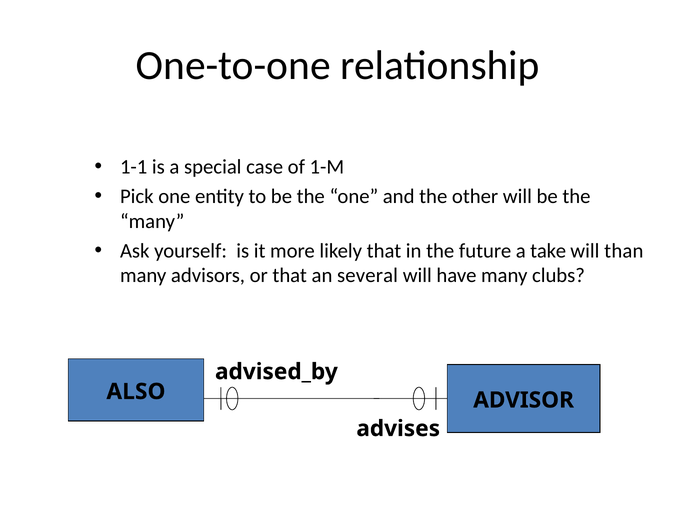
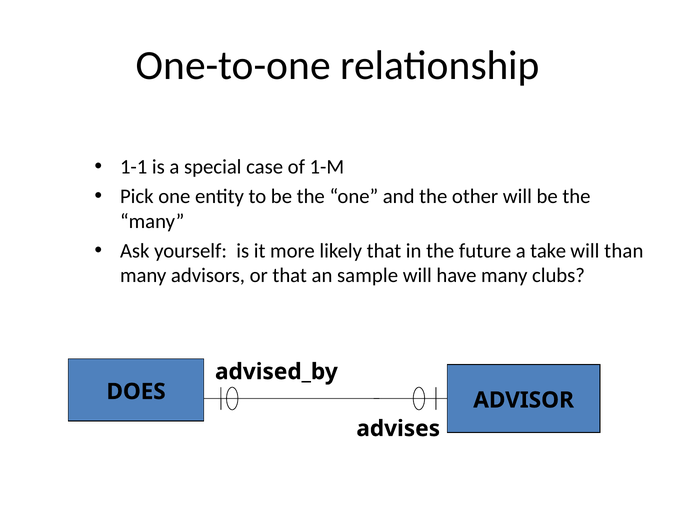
several: several -> sample (368, 276)
ALSO: ALSO -> DOES (136, 392)
